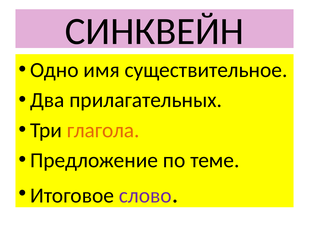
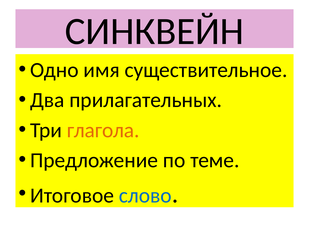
слово colour: purple -> blue (145, 195)
